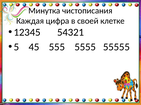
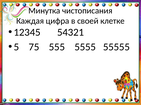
45: 45 -> 75 (34, 47)
